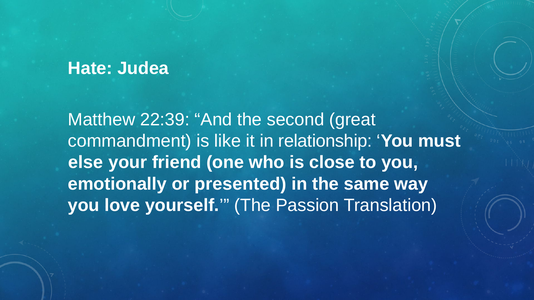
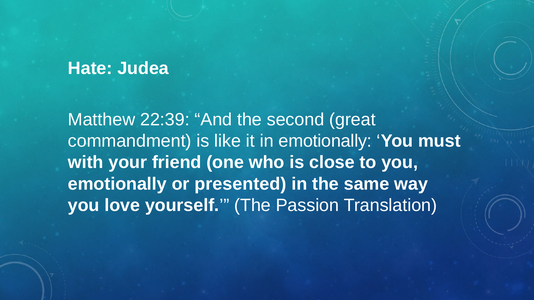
in relationship: relationship -> emotionally (325, 141)
else: else -> with (86, 163)
